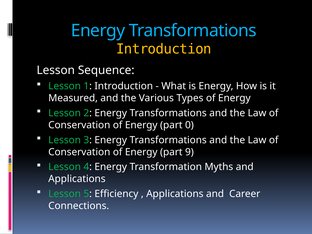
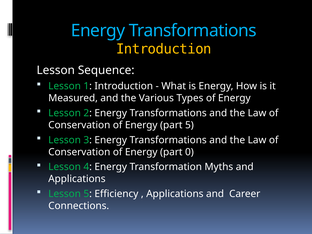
part 0: 0 -> 5 (189, 125)
9: 9 -> 0 (189, 152)
